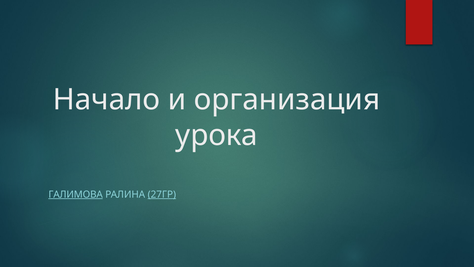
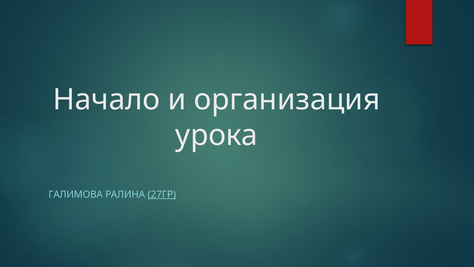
ГАЛИМОВА underline: present -> none (76, 194)
